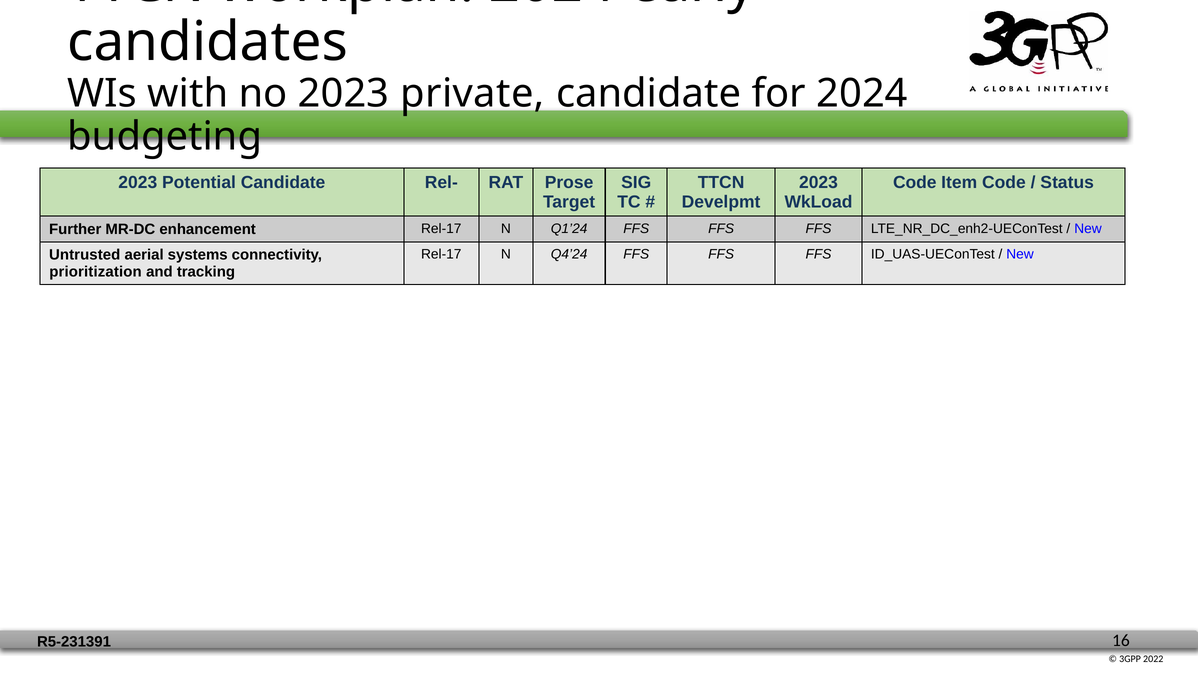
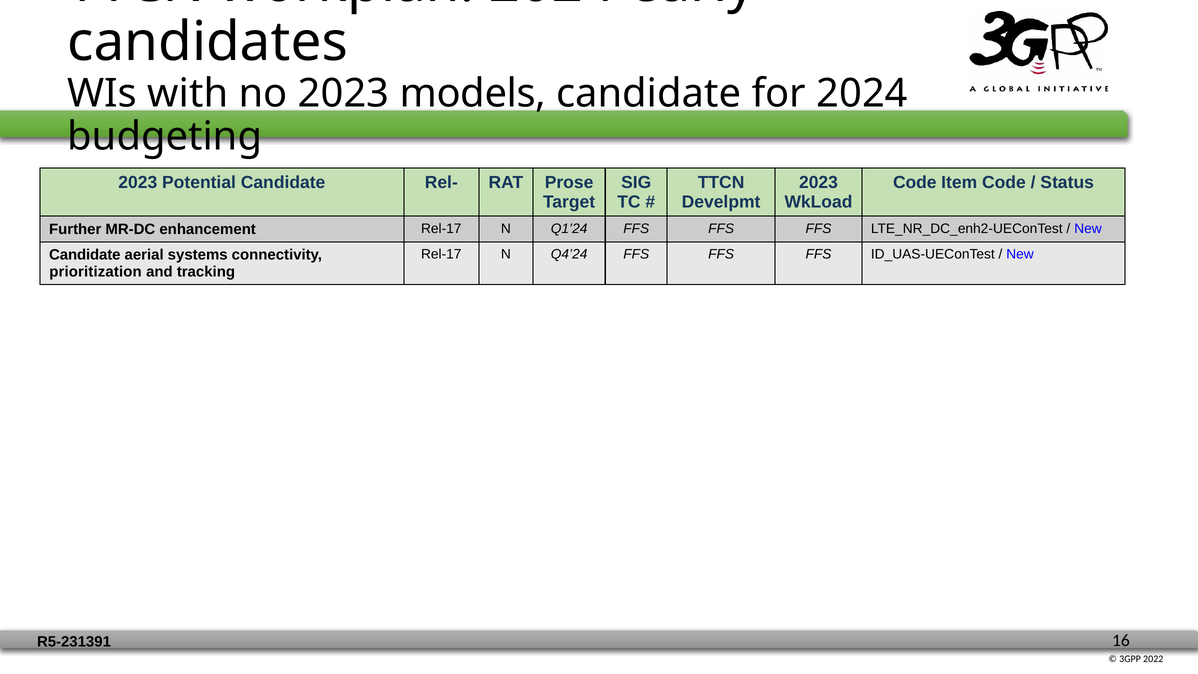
private: private -> models (473, 94)
Untrusted: Untrusted -> Candidate (85, 255)
